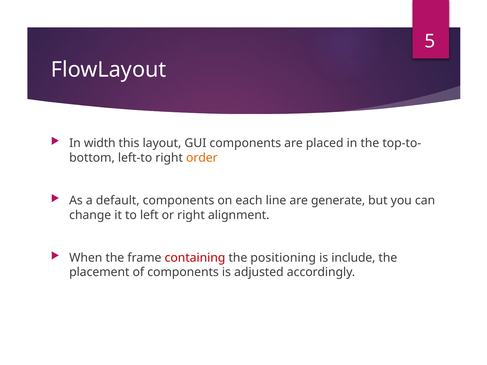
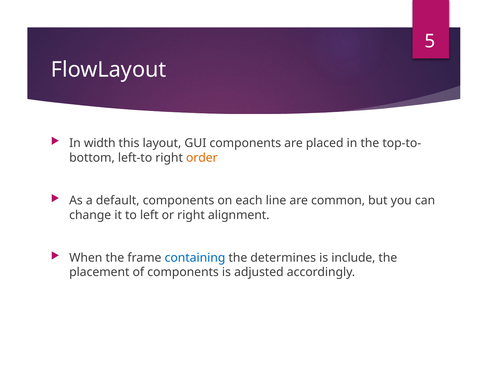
generate: generate -> common (338, 201)
containing colour: red -> blue (195, 258)
positioning: positioning -> determines (283, 258)
